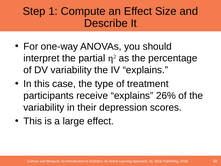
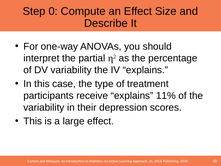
1: 1 -> 0 (53, 11)
26%: 26% -> 11% (166, 95)
